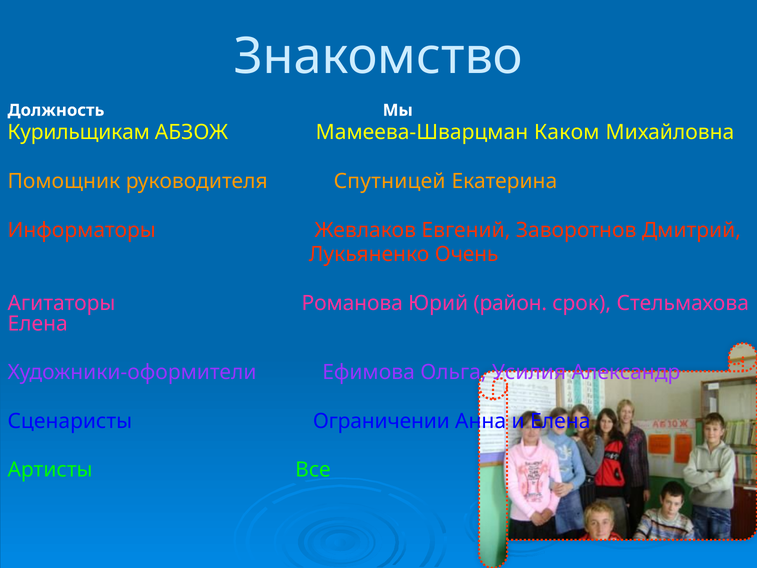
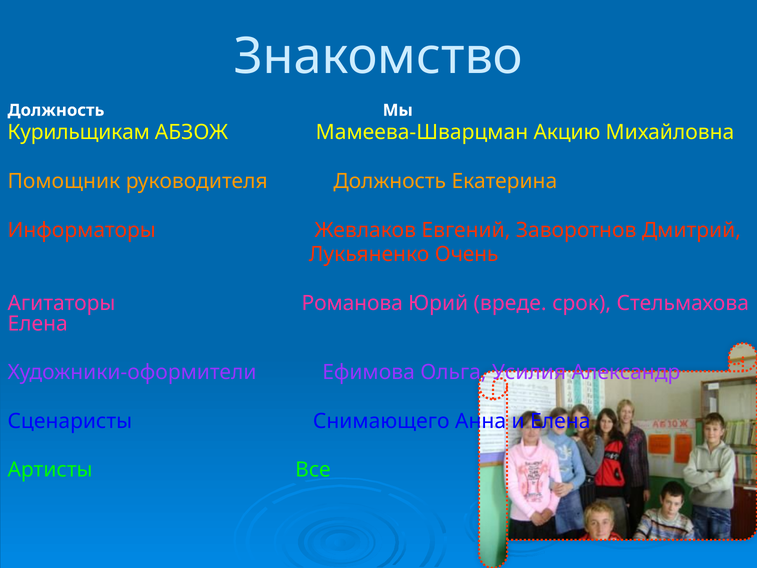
Каком: Каком -> Акцию (567, 132)
руководителя Спутницей: Спутницей -> Должность (390, 181)
район: район -> вреде (510, 303)
Ограничении: Ограничении -> Снимающего (381, 421)
